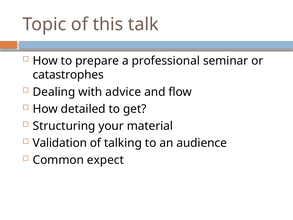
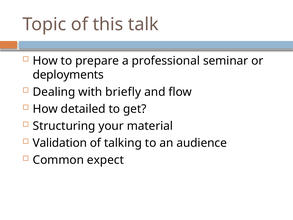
catastrophes: catastrophes -> deployments (68, 75)
advice: advice -> briefly (123, 92)
